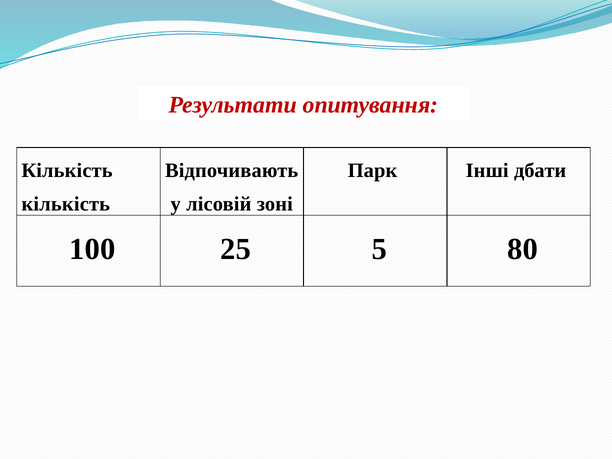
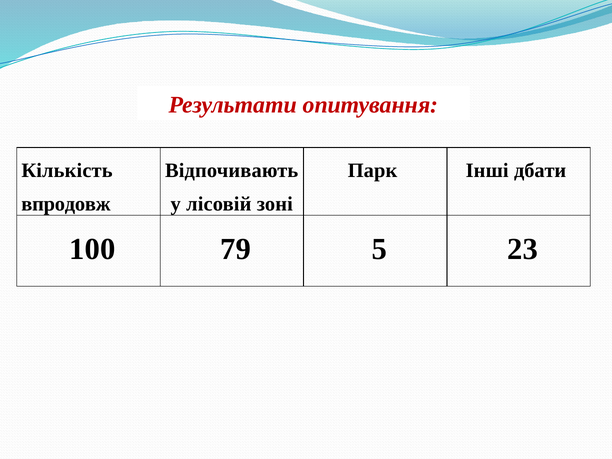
кількість: кількість -> впродовж (66, 204)
25: 25 -> 79 (236, 249)
80: 80 -> 23 (523, 249)
